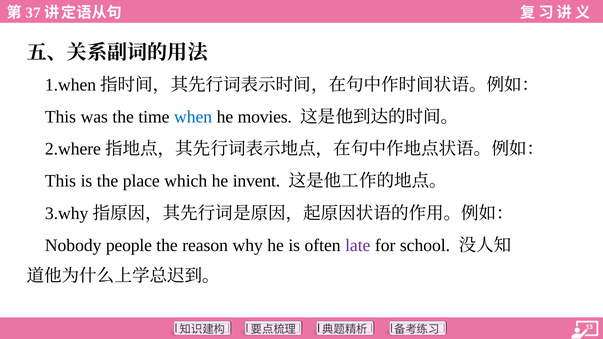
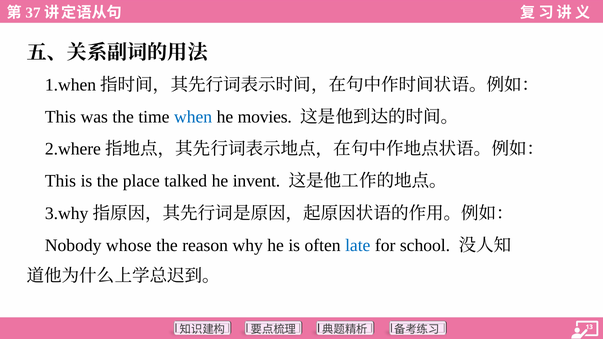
which: which -> talked (186, 181)
people: people -> whose (129, 245)
late colour: purple -> blue (358, 245)
